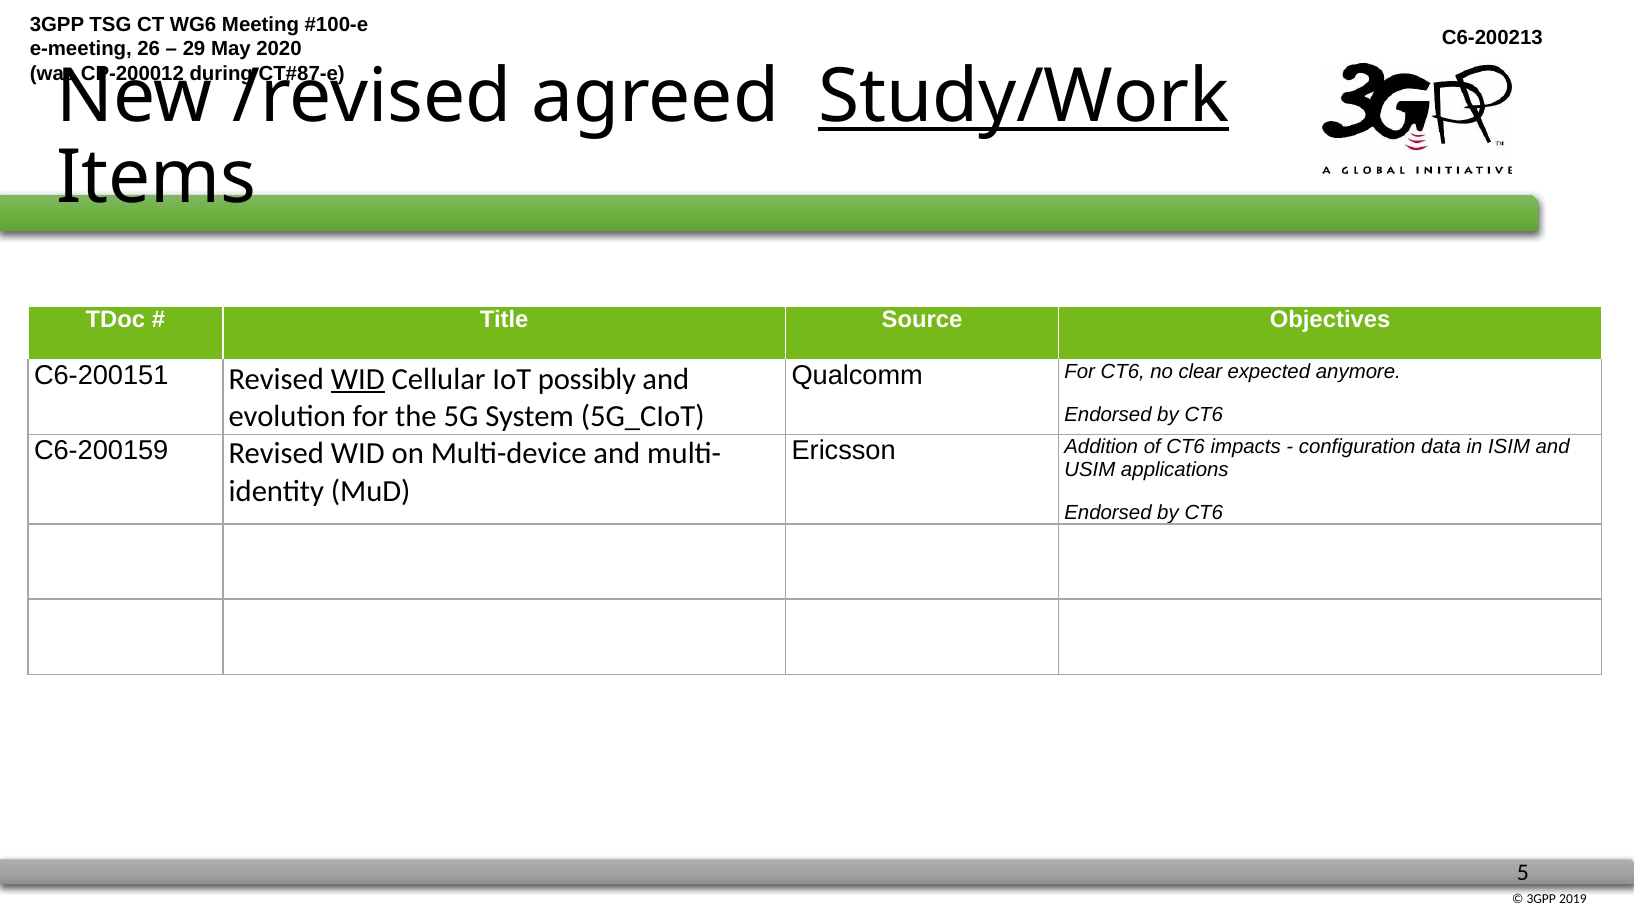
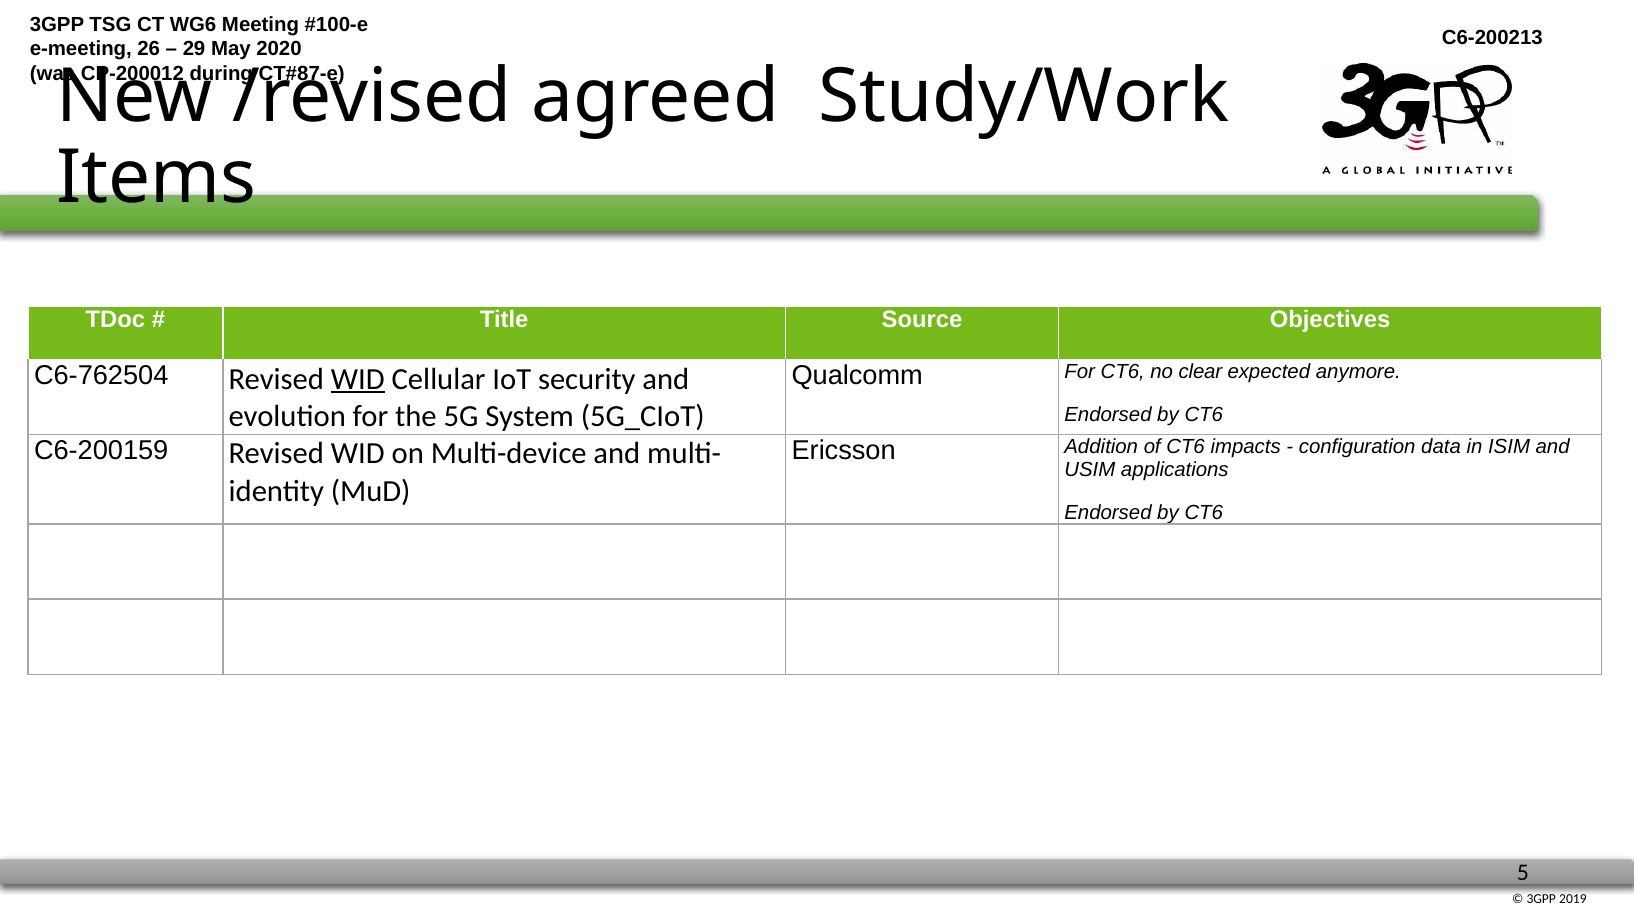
Study/Work underline: present -> none (1024, 97)
C6-200151: C6-200151 -> C6-762504 (101, 376)
possibly: possibly -> security (587, 379)
